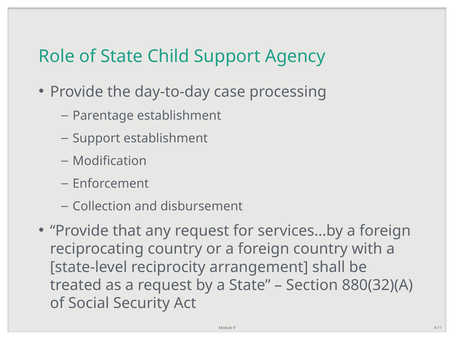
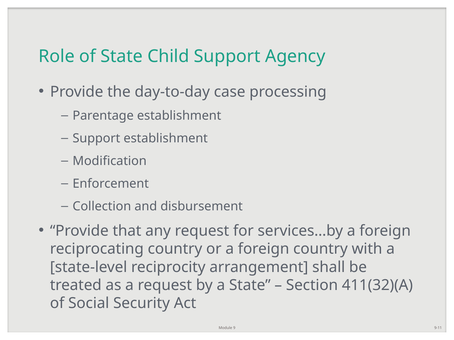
880(32)(A: 880(32)(A -> 411(32)(A (377, 286)
